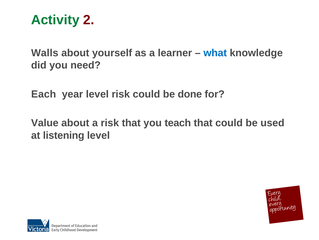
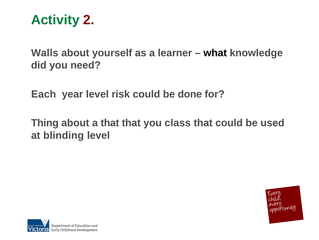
what colour: blue -> black (215, 53)
Value: Value -> Thing (45, 123)
a risk: risk -> that (110, 123)
teach: teach -> class (178, 123)
listening: listening -> blinding (64, 135)
